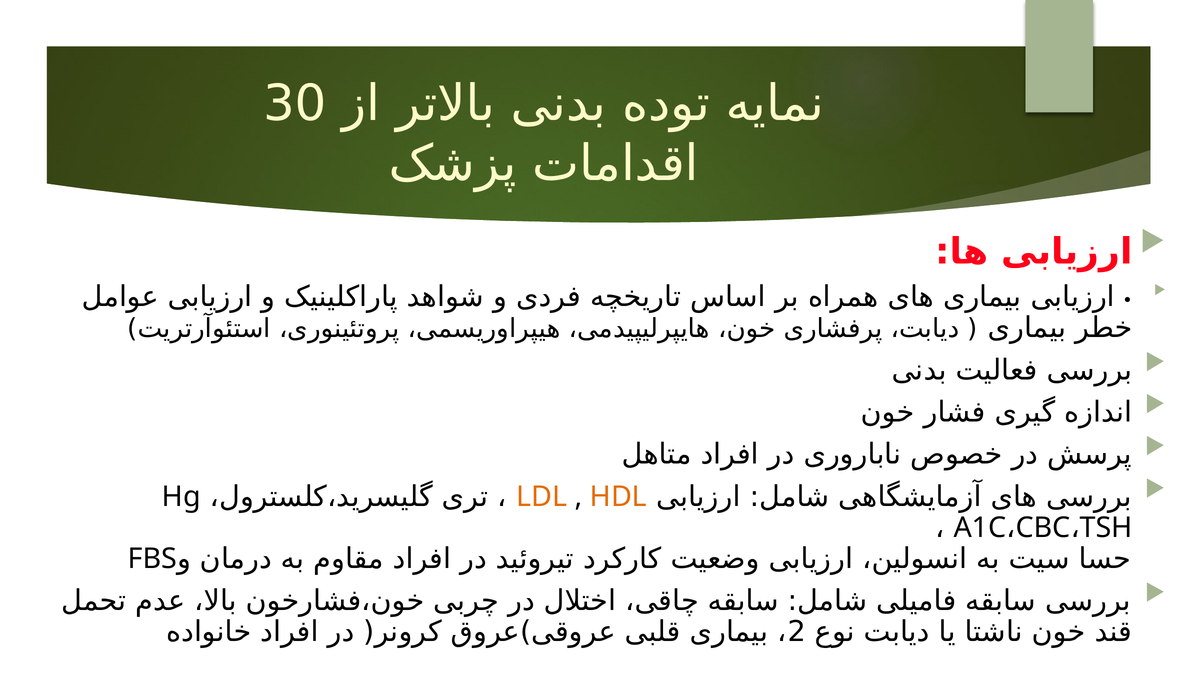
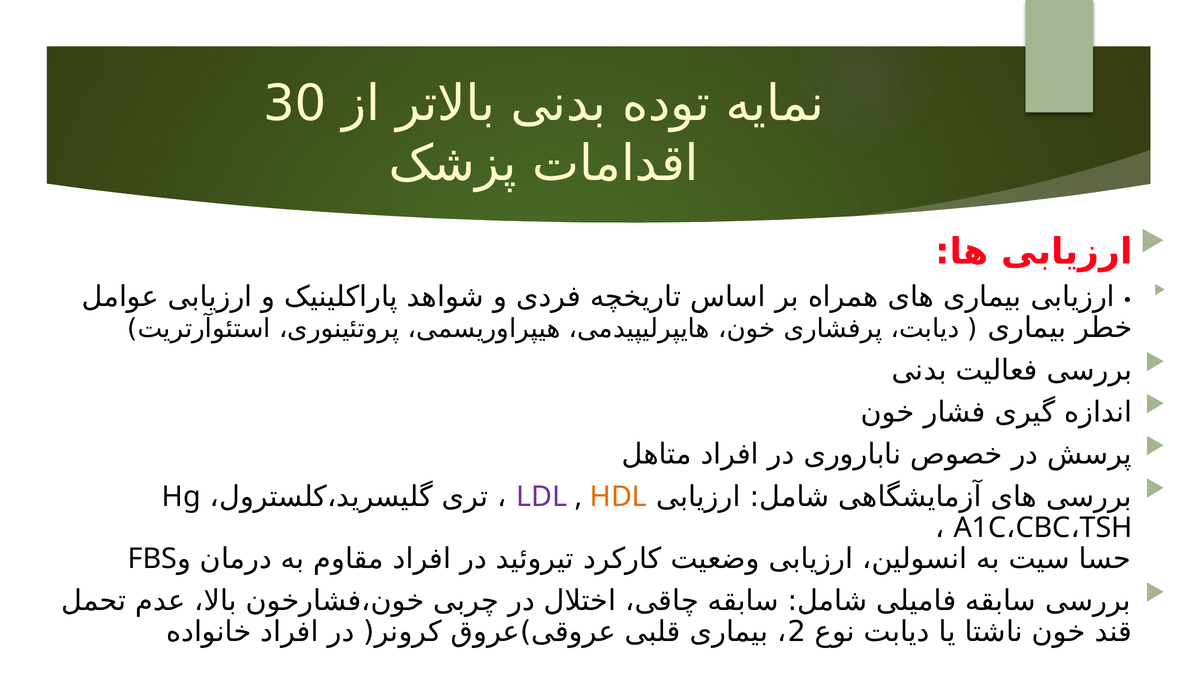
LDL colour: orange -> purple (542, 497)
